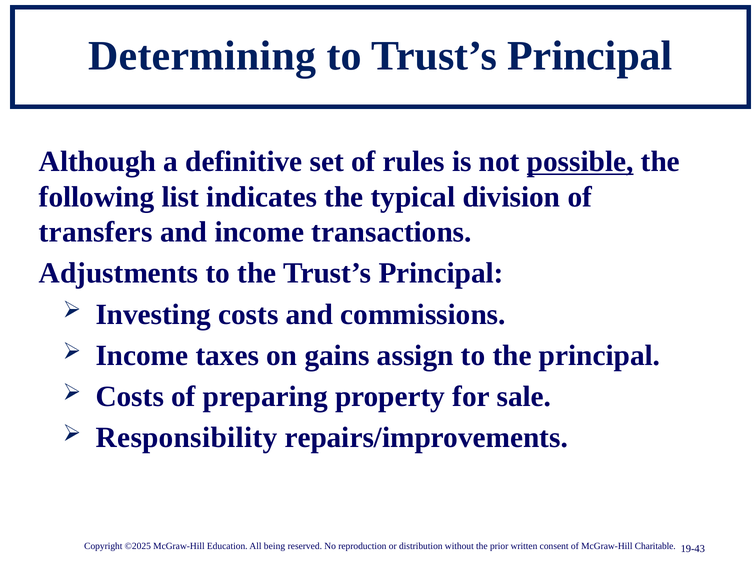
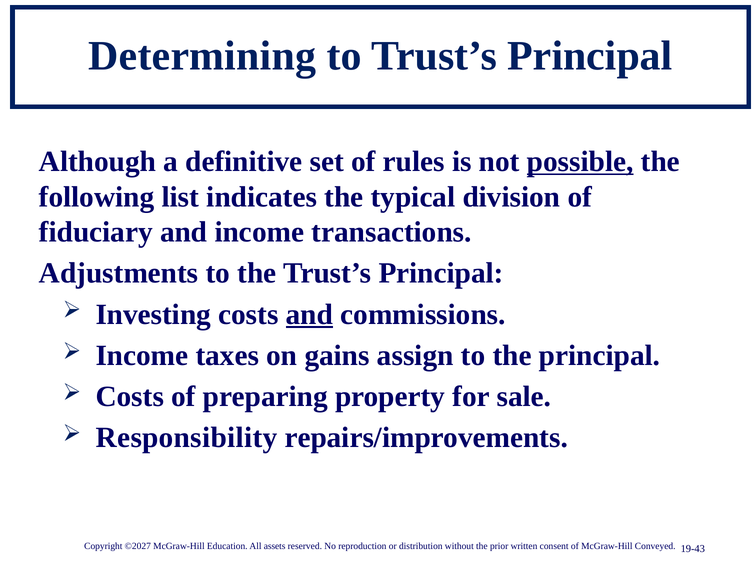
transfers: transfers -> fiduciary (96, 232)
and underline: none -> present (309, 315)
©2025: ©2025 -> ©2027 (138, 546)
being: being -> assets (275, 546)
Charitable: Charitable -> Conveyed (655, 546)
